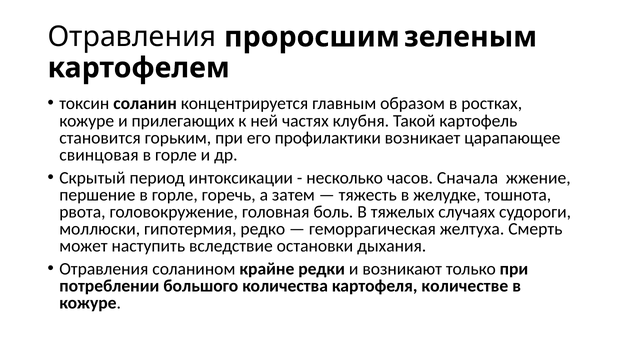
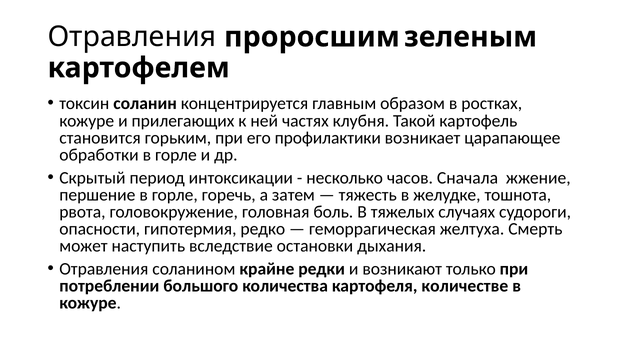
свинцовая: свинцовая -> обработки (99, 155)
моллюски: моллюски -> опасности (100, 229)
